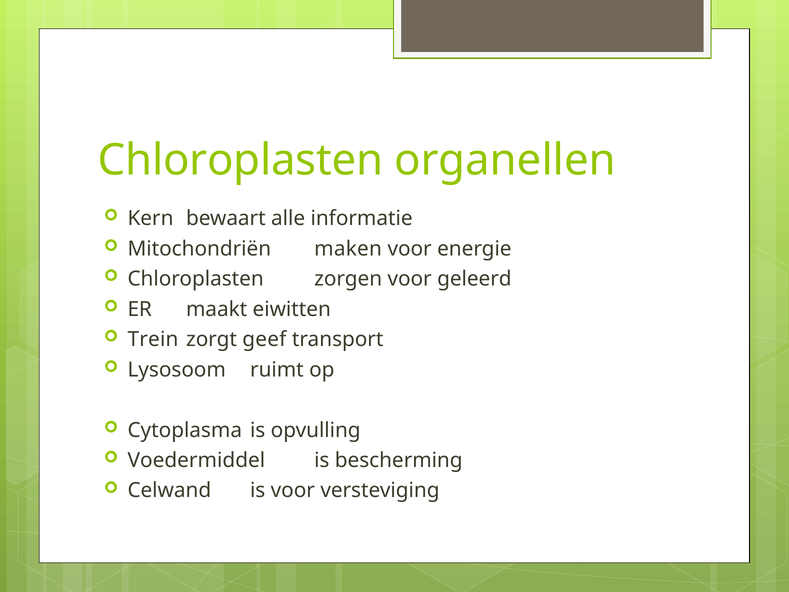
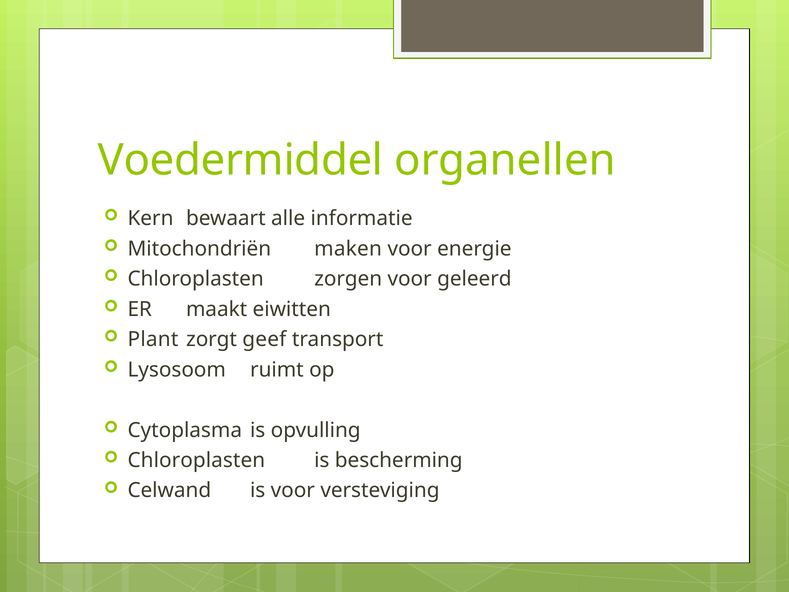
Chloroplasten: Chloroplasten -> Voedermiddel (241, 160)
Trein: Trein -> Plant (153, 339)
Voedermiddel: Voedermiddel -> Chloroplasten (196, 460)
